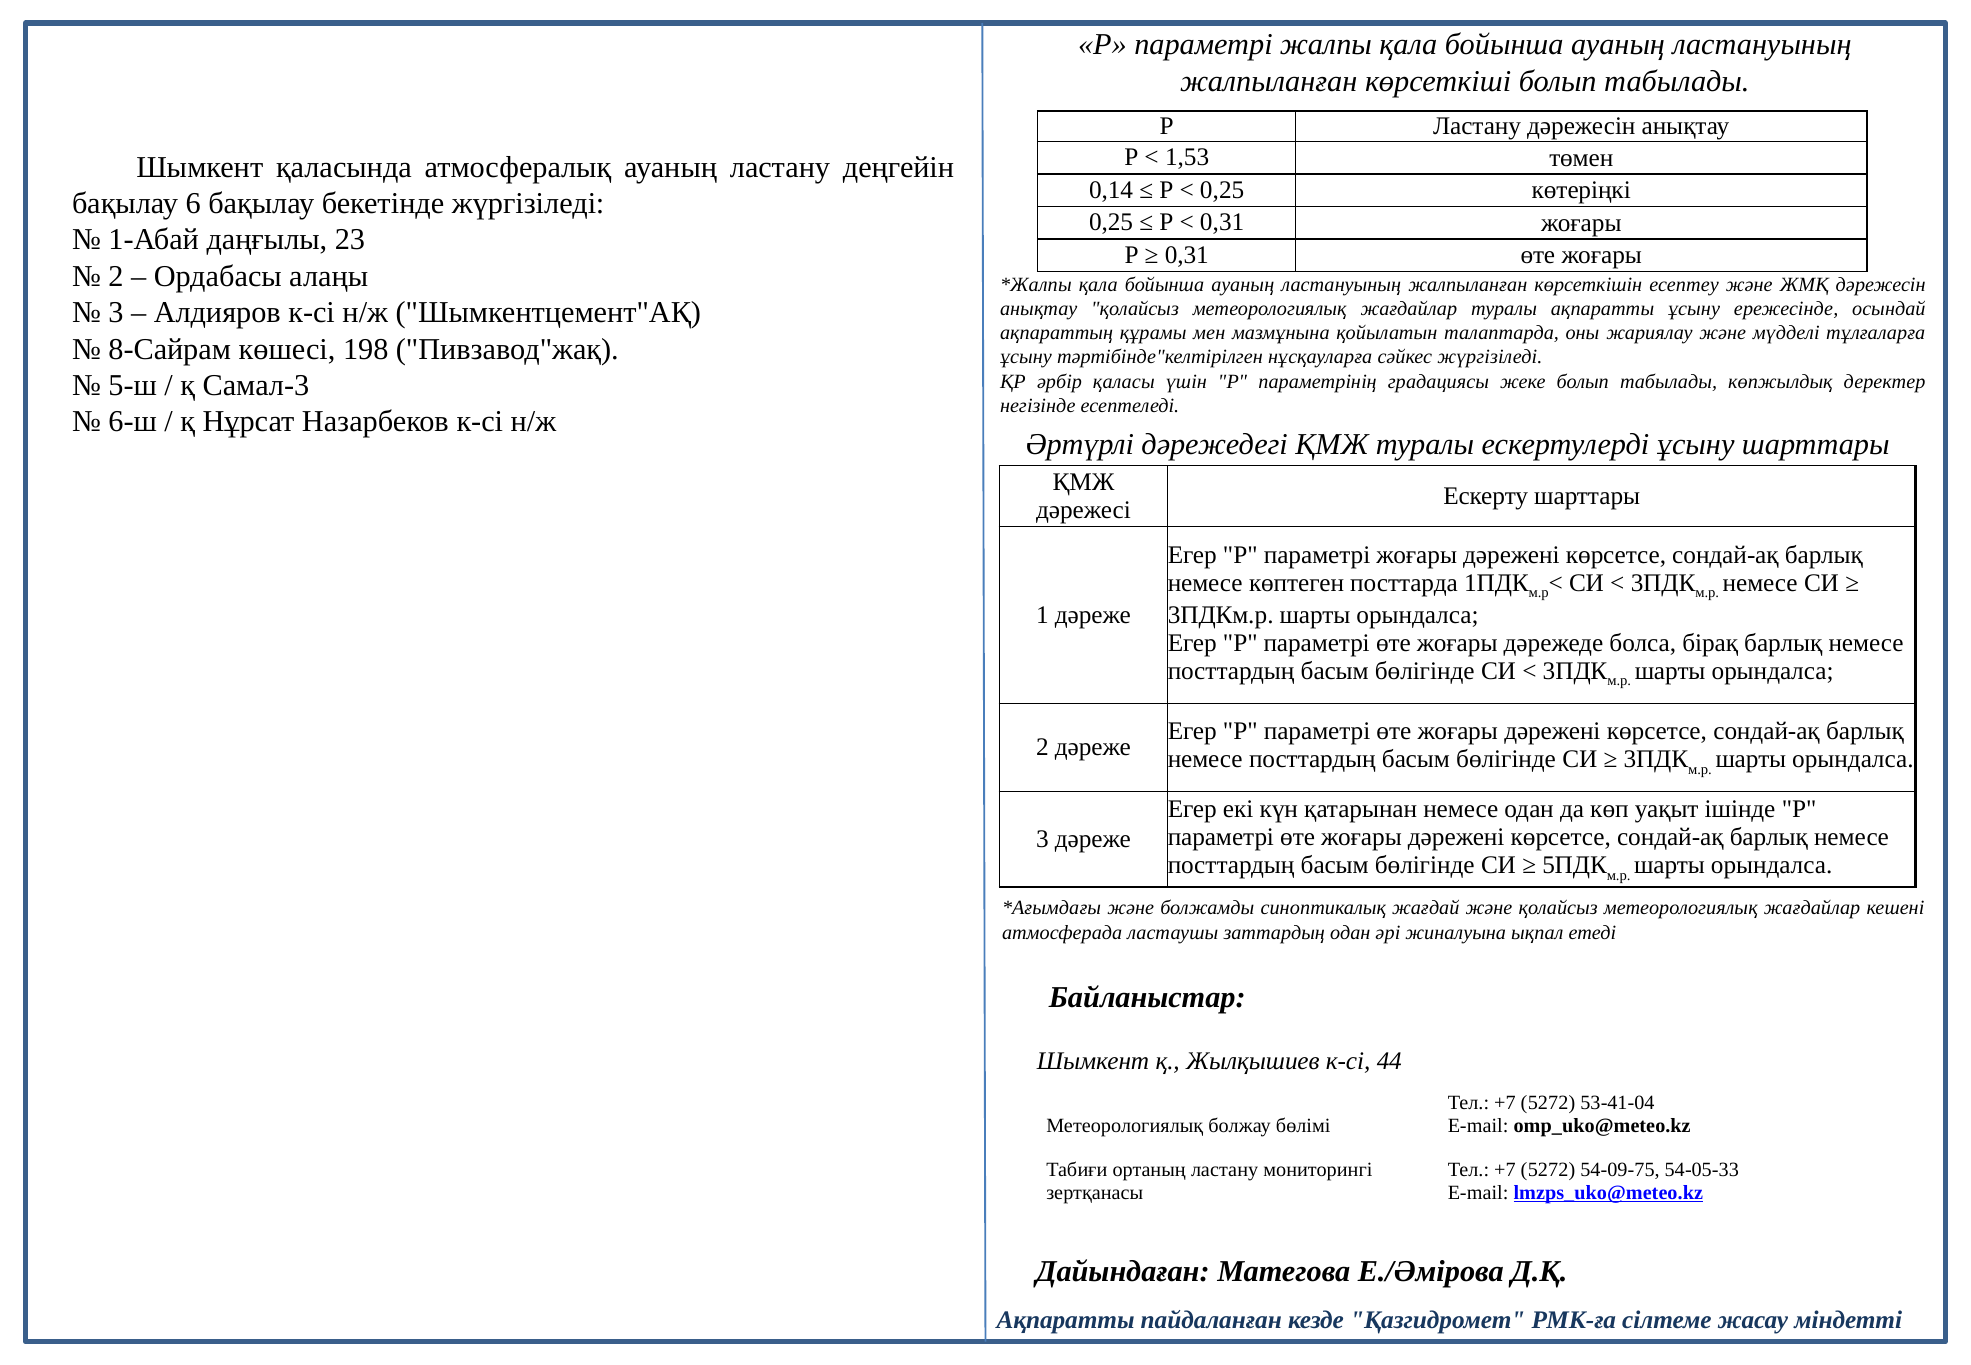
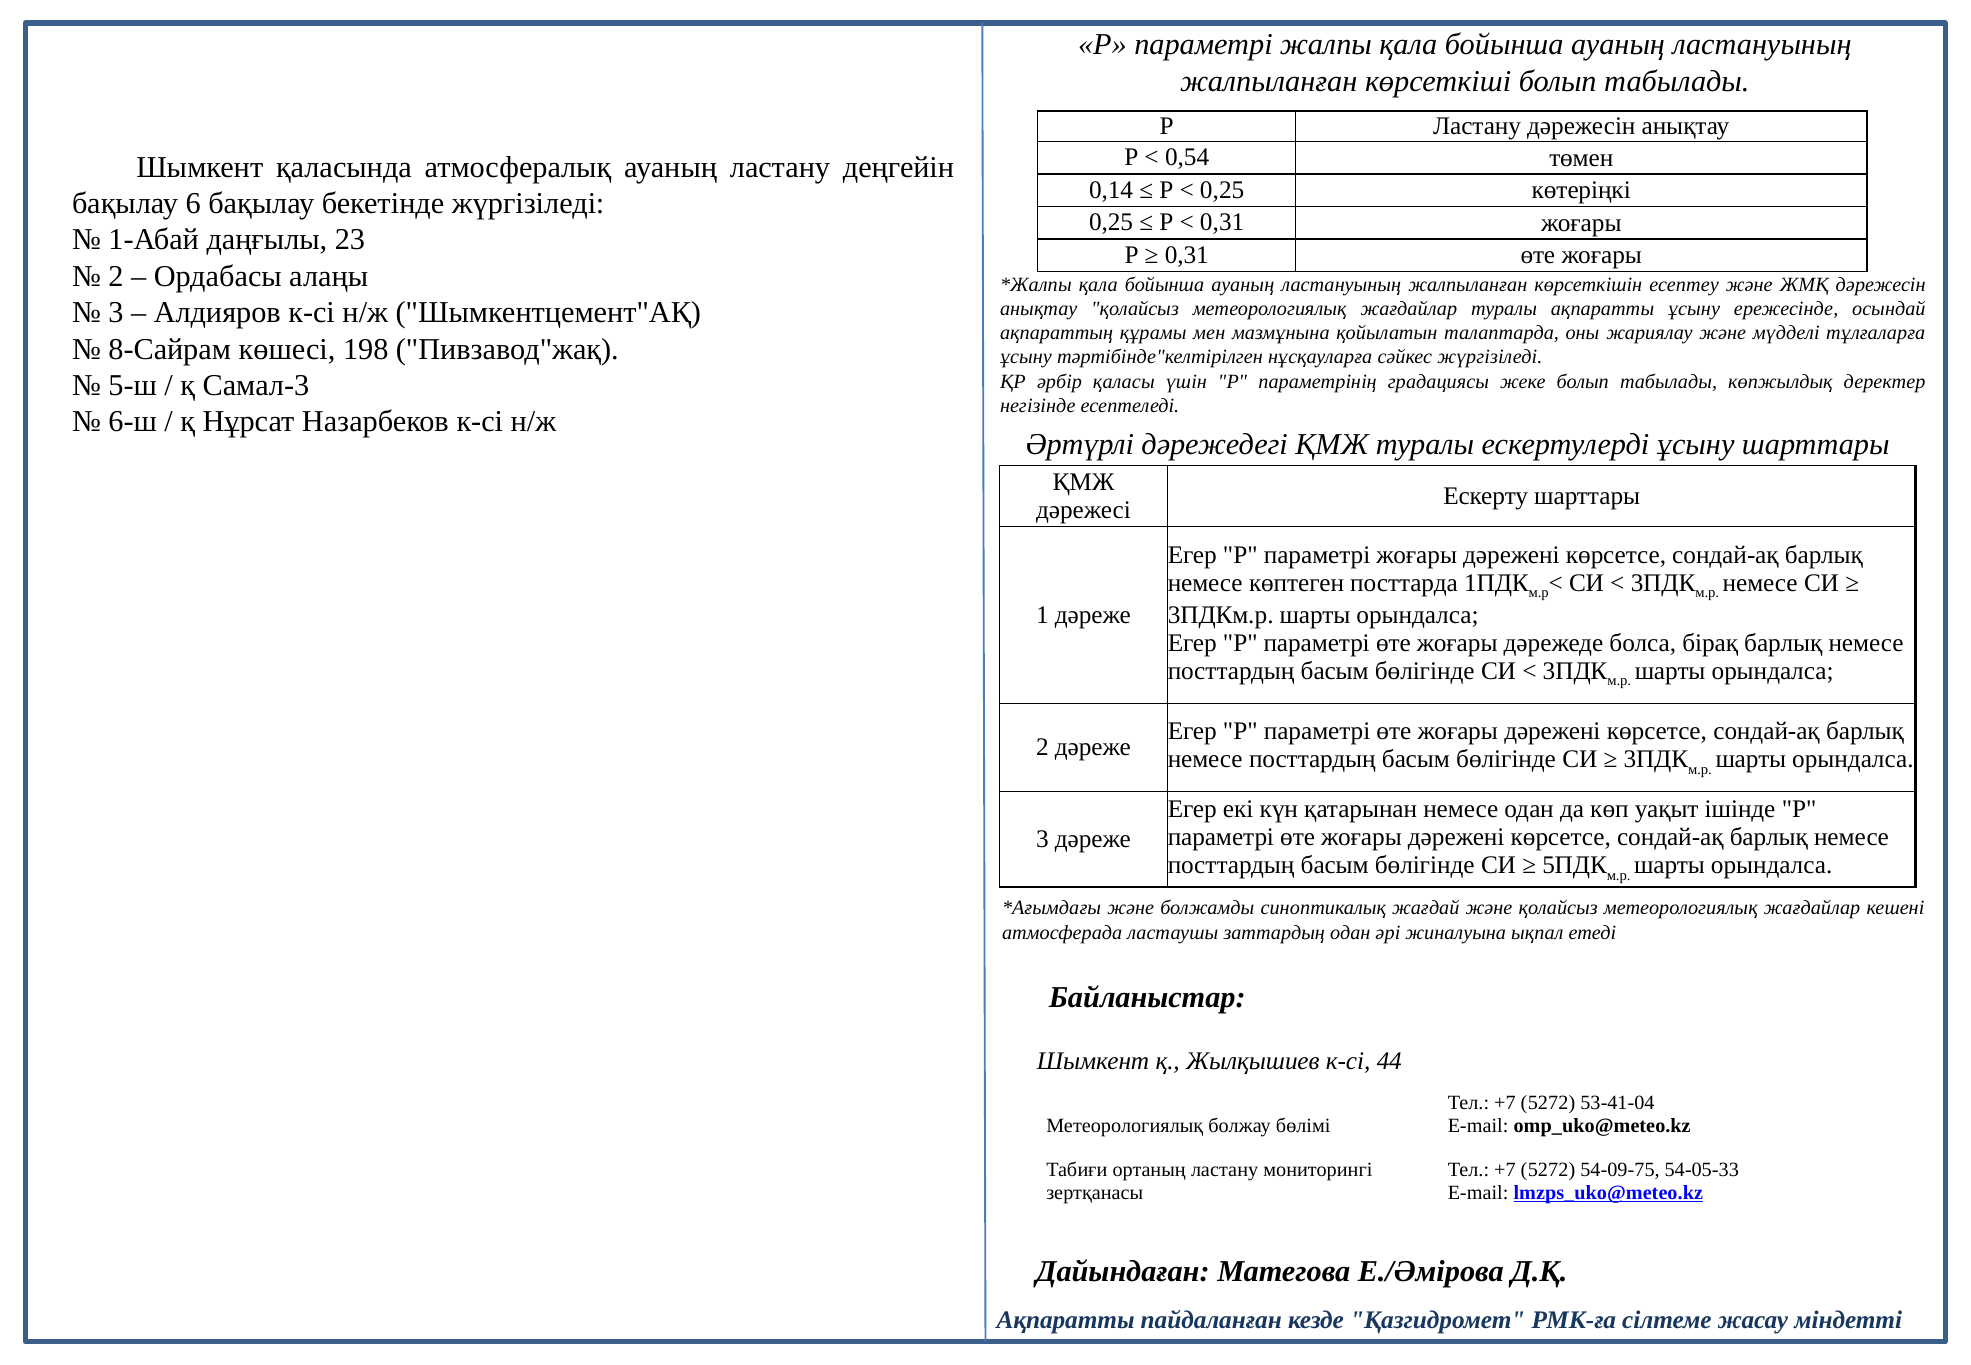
1,53: 1,53 -> 0,54 (1187, 157)
